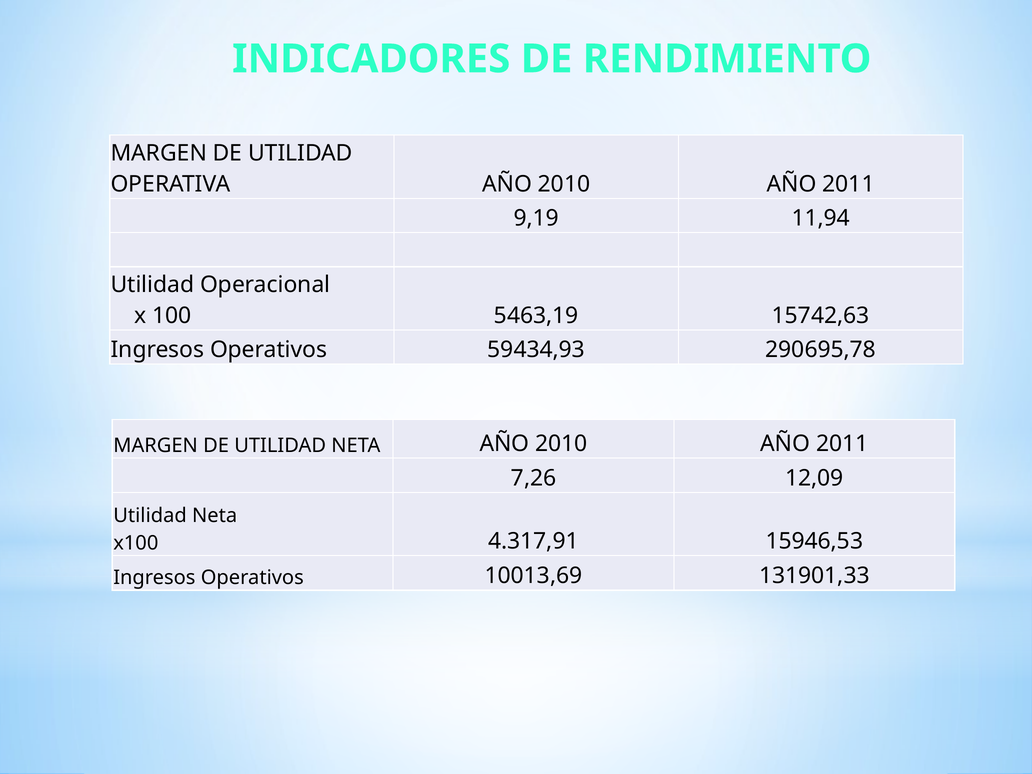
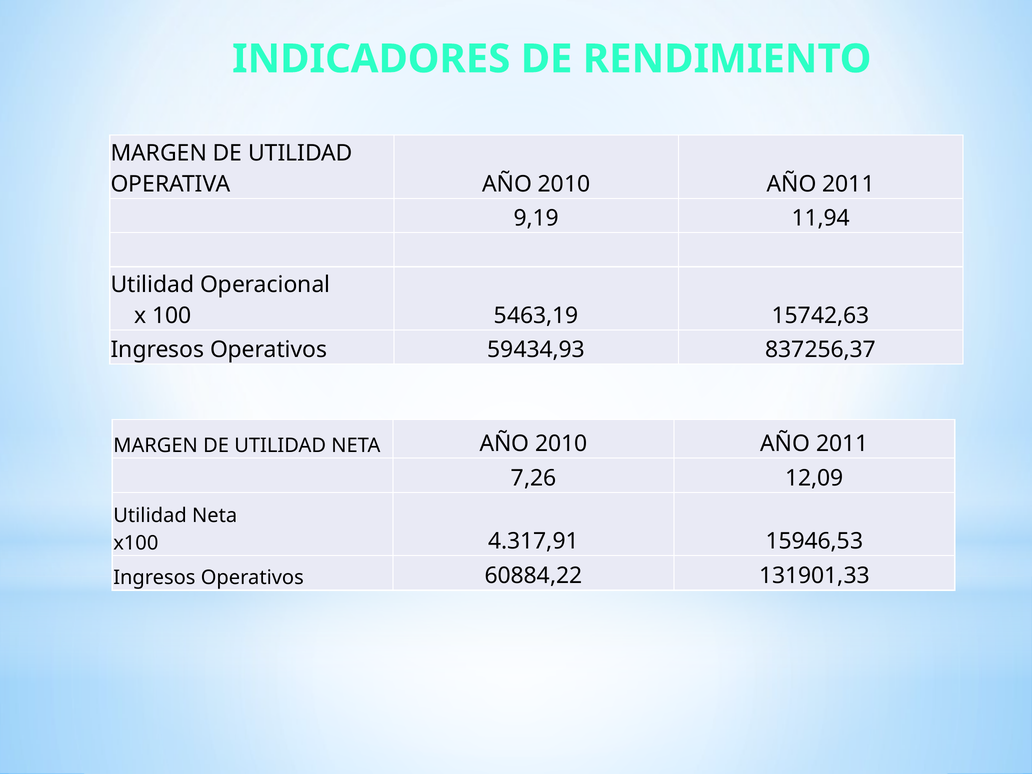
290695,78: 290695,78 -> 837256,37 (821, 350)
10013,69: 10013,69 -> 60884,22 (534, 576)
